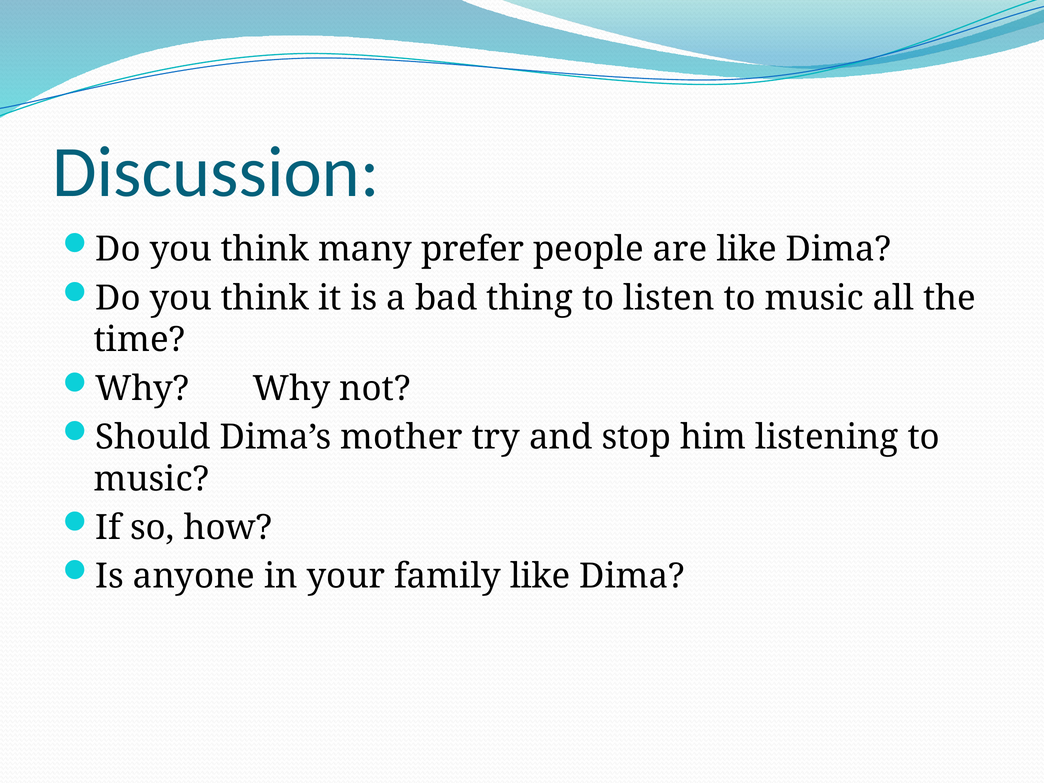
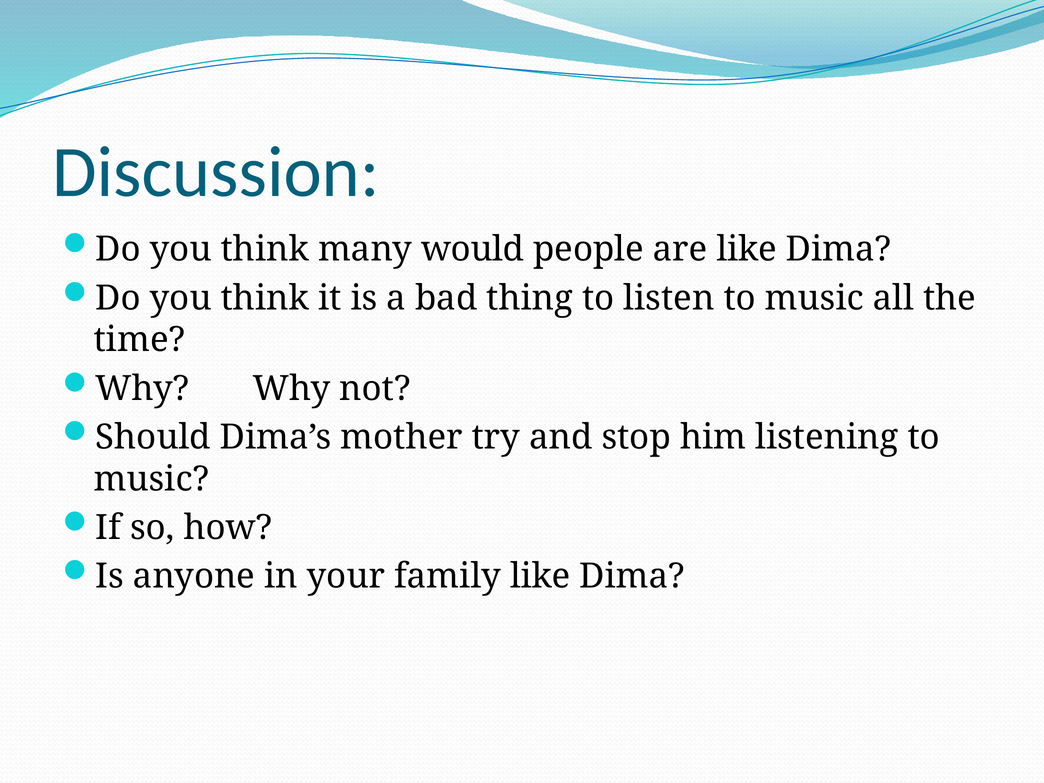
prefer: prefer -> would (473, 249)
